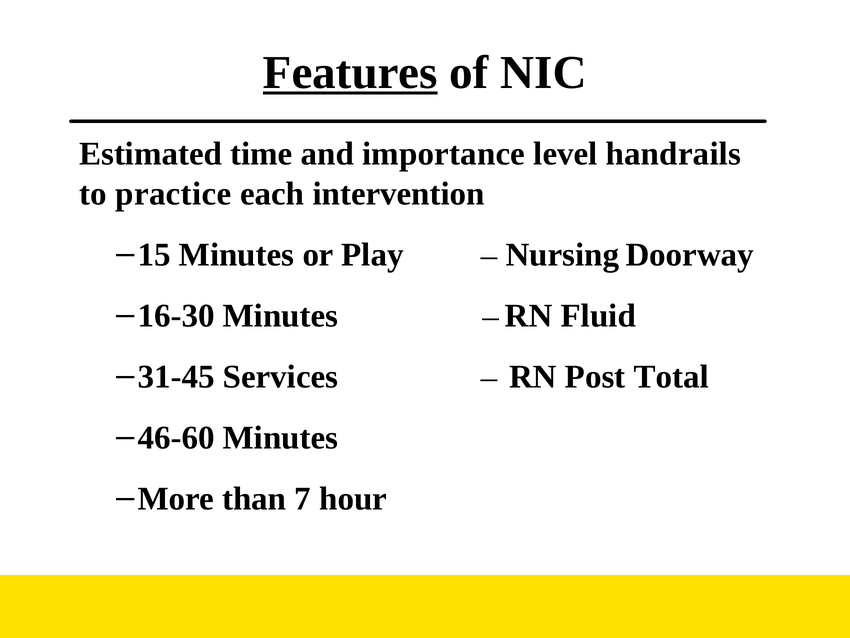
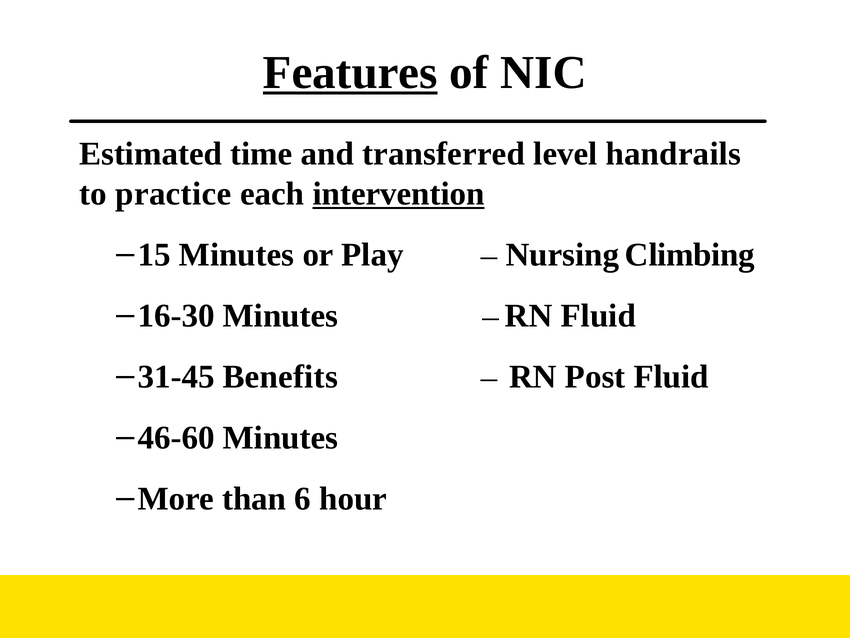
importance: importance -> transferred (444, 154)
intervention underline: none -> present (399, 194)
Doorway: Doorway -> Climbing (690, 254)
Services: Services -> Benefits (280, 376)
Post Total: Total -> Fluid (671, 376)
7: 7 -> 6 (303, 498)
